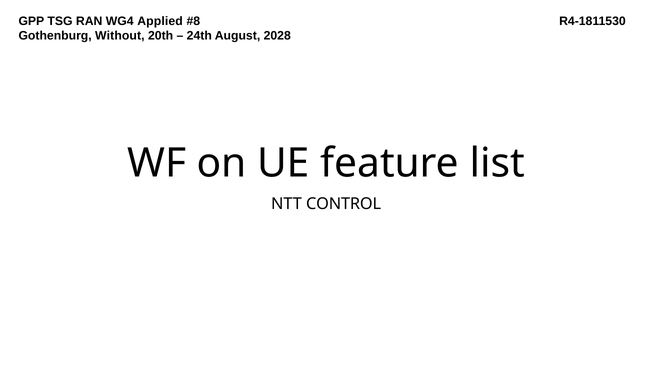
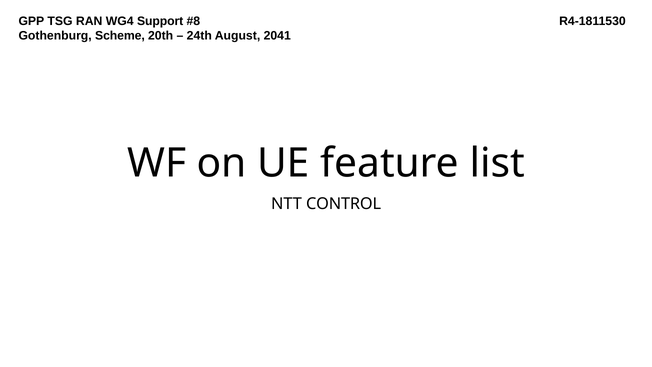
Applied: Applied -> Support (160, 21)
Without: Without -> Scheme (120, 36)
2028: 2028 -> 2041 (277, 36)
